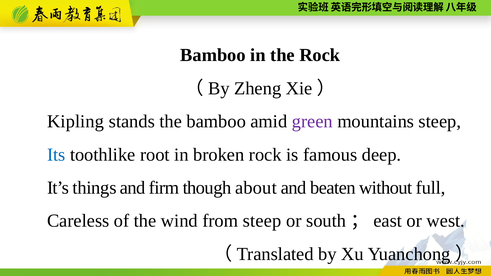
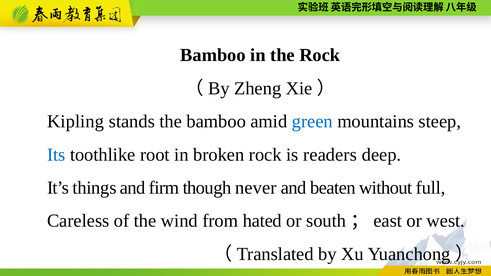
green colour: purple -> blue (312, 122)
famous: famous -> readers (330, 155)
about: about -> never (256, 188)
from steep: steep -> hated (262, 221)
